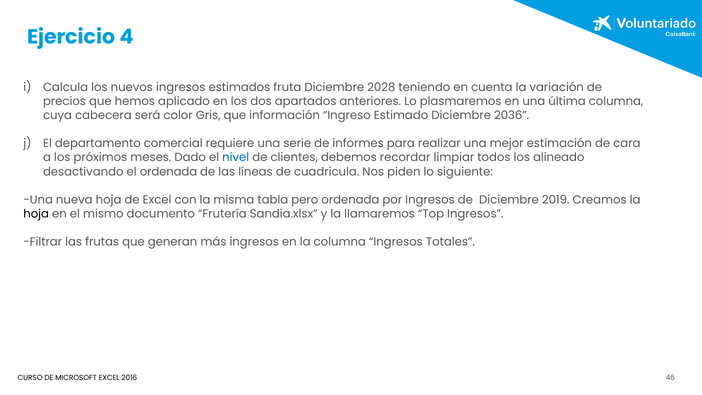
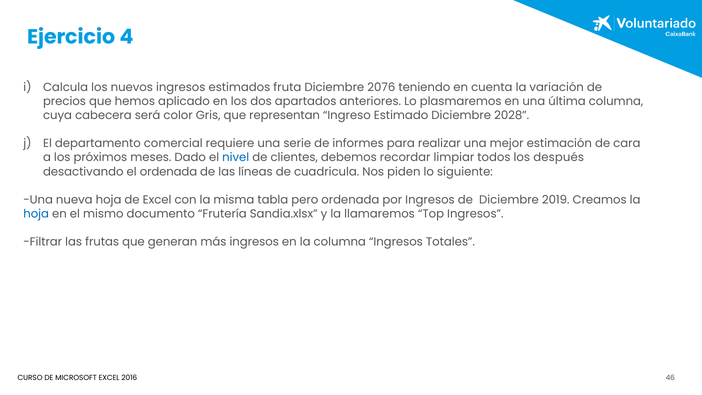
2028: 2028 -> 2076 (381, 87)
información: información -> representan (285, 115)
2036: 2036 -> 2028 (512, 115)
alineado: alineado -> después (559, 158)
hoja colour: black -> blue (36, 214)
